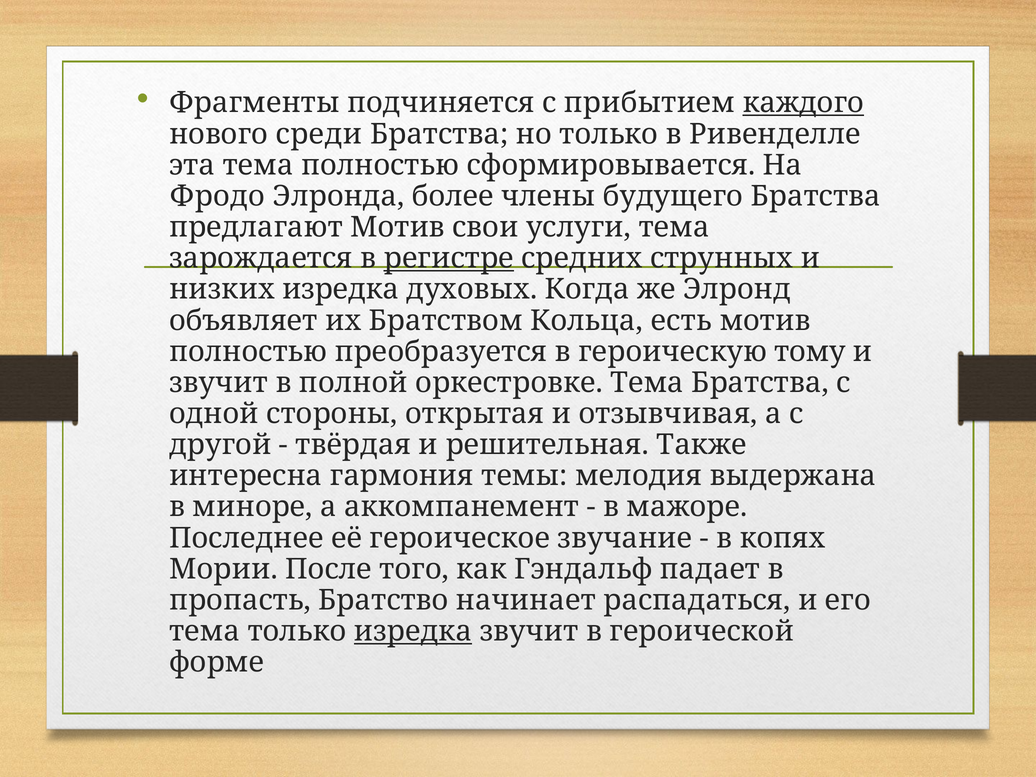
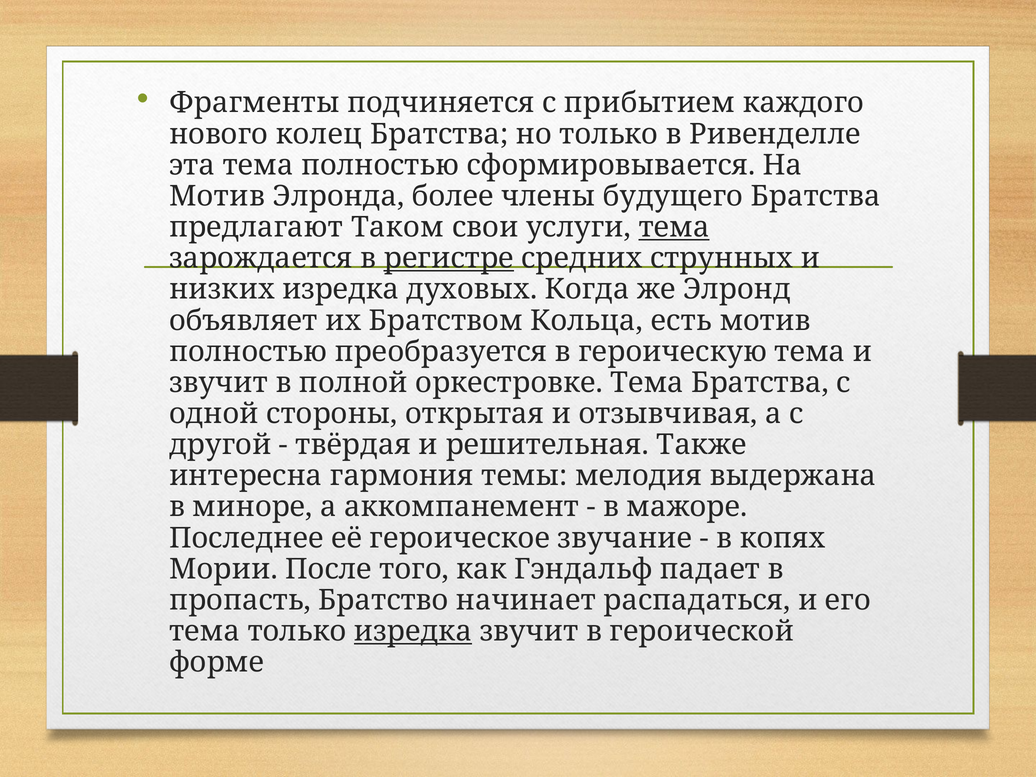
каждого underline: present -> none (803, 103)
среди: среди -> колец (319, 134)
Фродо: Фродо -> Мотив (217, 196)
предлагают Мотив: Мотив -> Таком (398, 227)
тема underline: none -> present (674, 227)
героическую тому: тому -> тема (810, 352)
